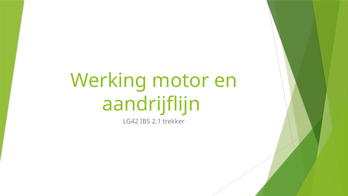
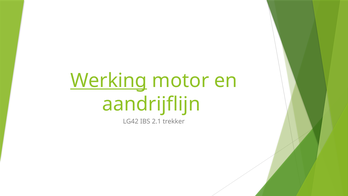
Werking underline: none -> present (109, 80)
